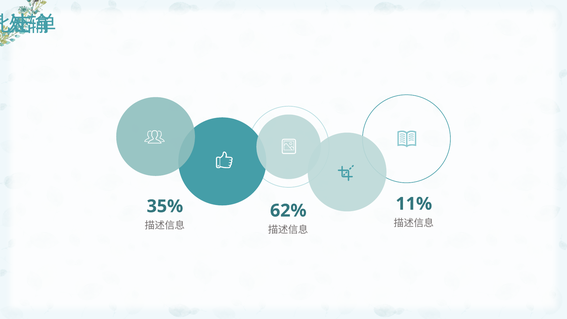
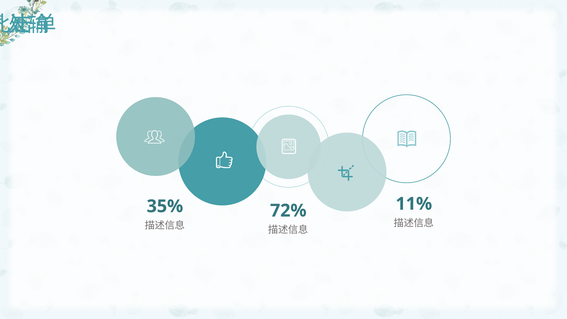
62%: 62% -> 72% (288, 211)
